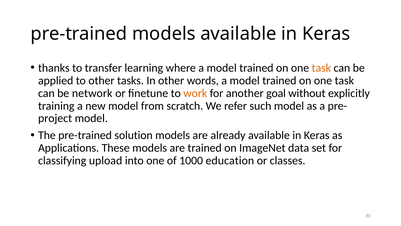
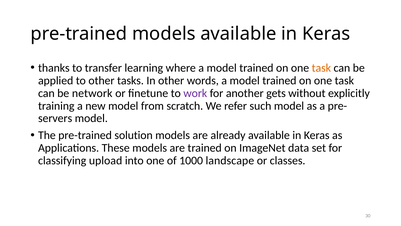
work colour: orange -> purple (195, 93)
goal: goal -> gets (276, 93)
project: project -> servers (55, 118)
education: education -> landscape (230, 160)
